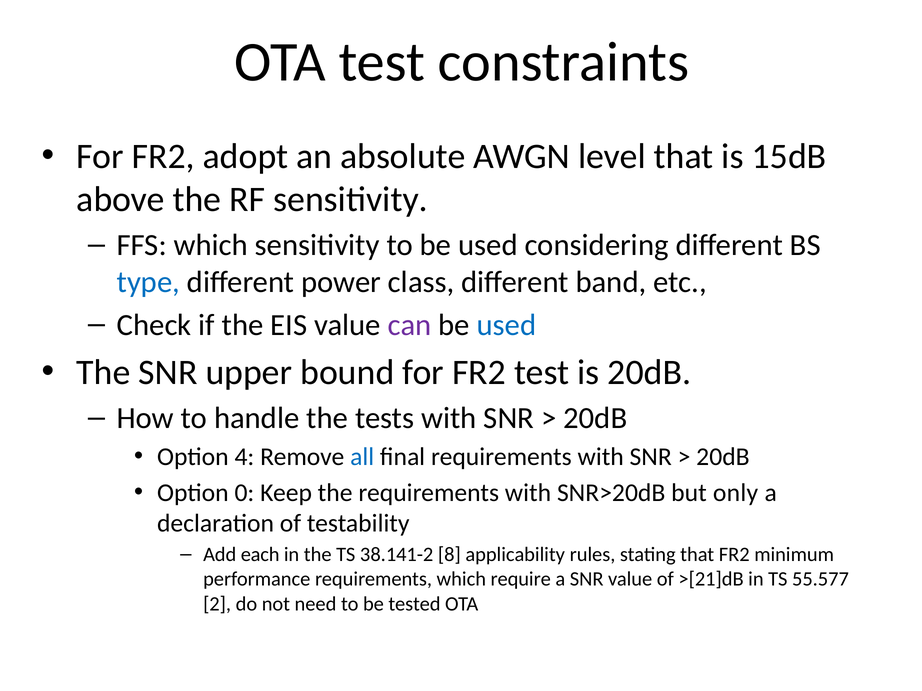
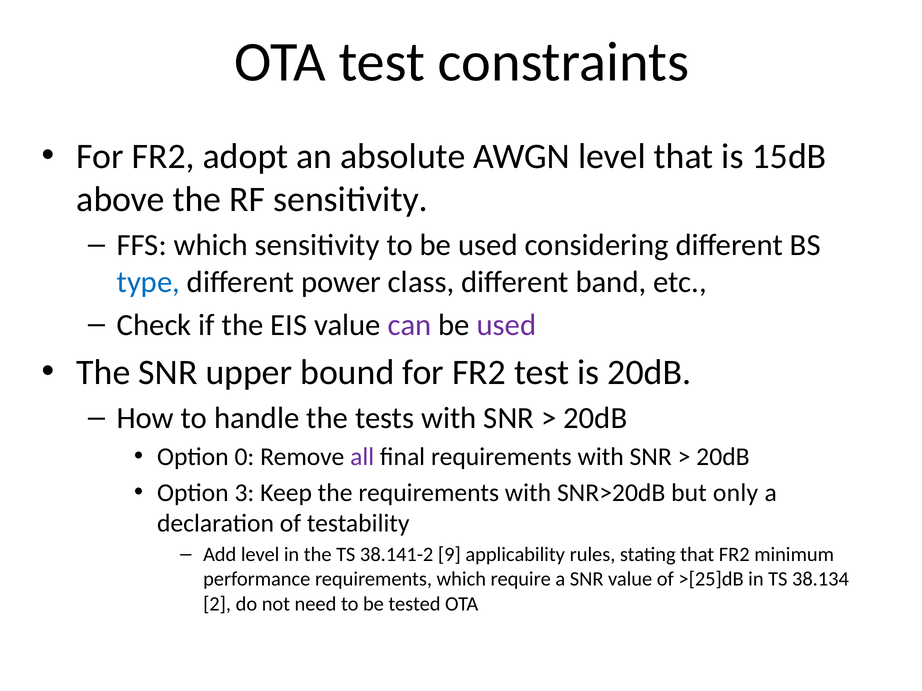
used colour: blue -> purple (506, 325)
4: 4 -> 0 (244, 457)
all colour: blue -> purple (362, 457)
0: 0 -> 3 (244, 493)
Add each: each -> level (260, 555)
8: 8 -> 9 (449, 555)
>[21]dB: >[21]dB -> >[25]dB (711, 580)
55.577: 55.577 -> 38.134 (820, 580)
